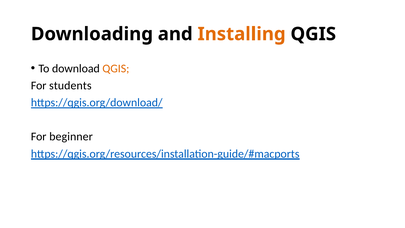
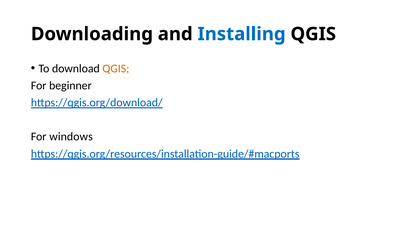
Installing colour: orange -> blue (242, 34)
students: students -> beginner (70, 85)
beginner: beginner -> windows (71, 137)
